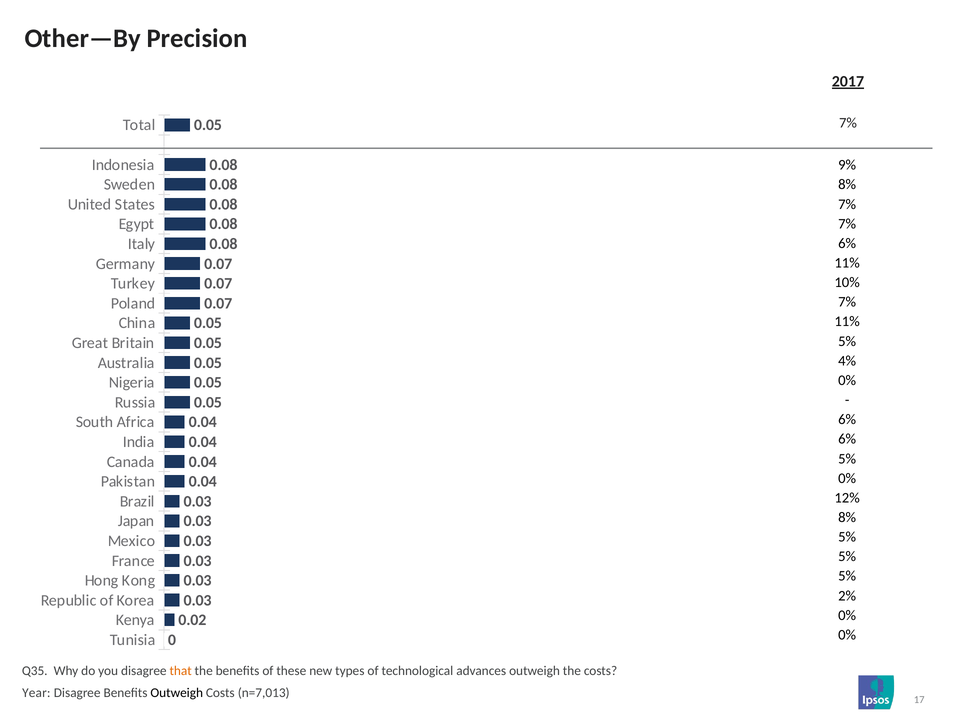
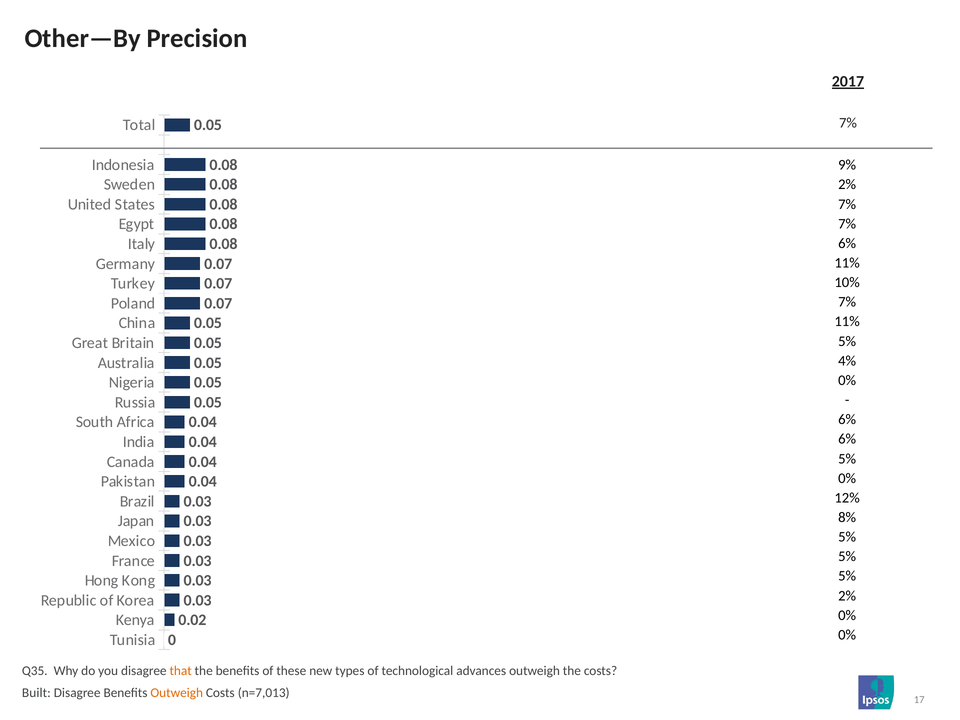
8%: 8% -> 2% (847, 185)
Year: Year -> Built (36, 693)
Outweigh colour: black -> orange (177, 693)
